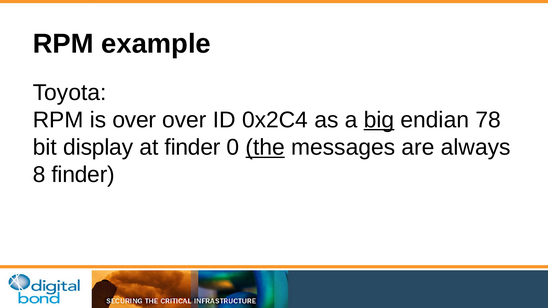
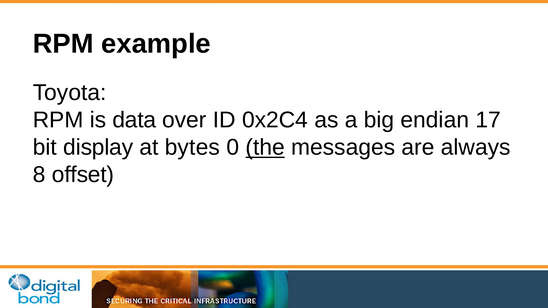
is over: over -> data (134, 120)
big underline: present -> none (379, 120)
78: 78 -> 17 (488, 120)
at finder: finder -> bytes (192, 148)
8 finder: finder -> offset (83, 175)
